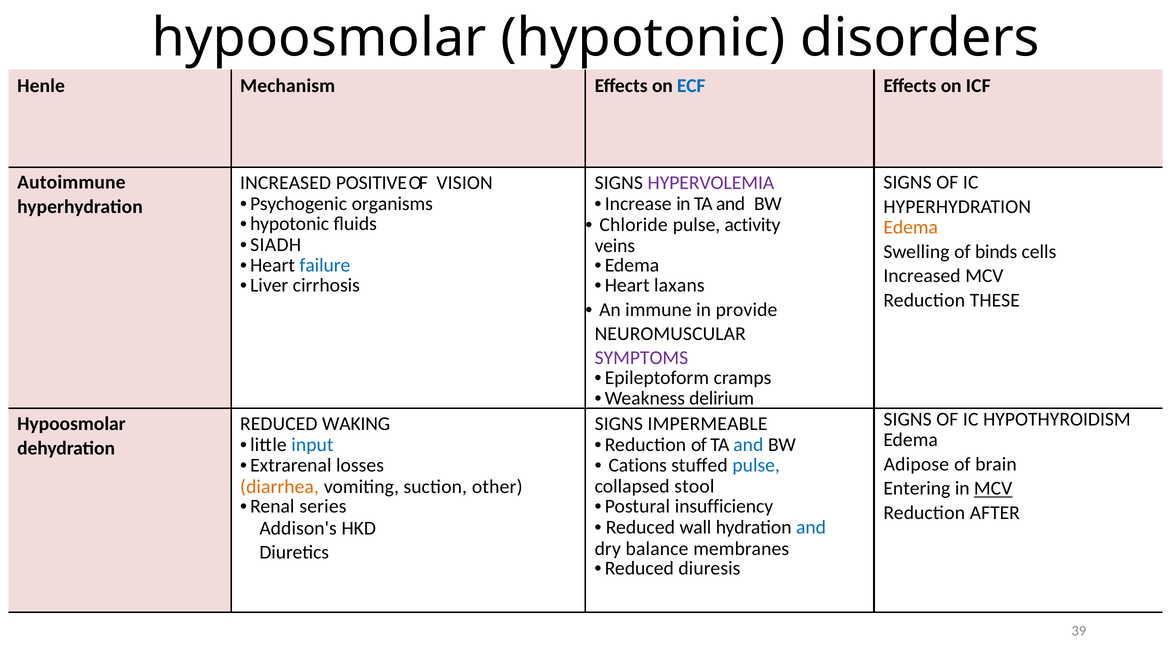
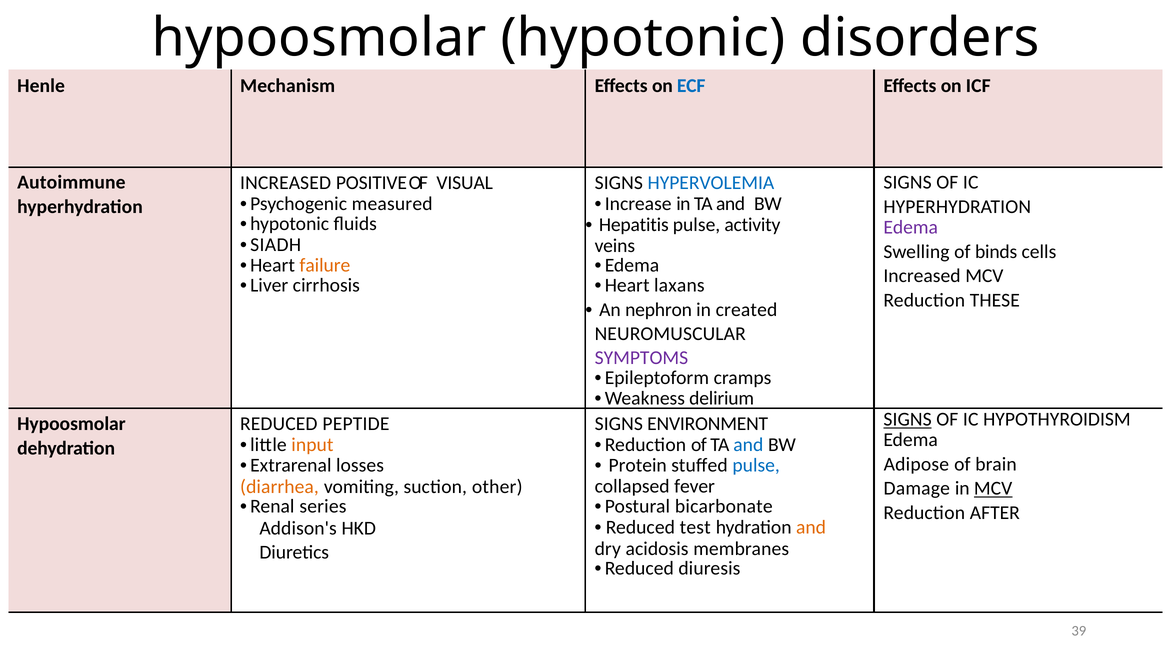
VISION: VISION -> VISUAL (465, 183)
HYPERVOLEMIA colour: purple -> blue (711, 183)
organisms: organisms -> measured (392, 204)
Chloride: Chloride -> Hepatitis (634, 225)
Edema colour: orange -> purple (911, 227)
failure colour: blue -> orange (325, 265)
immune: immune -> nephron (659, 310)
provide: provide -> created (747, 310)
SIGNS underline: none -> present (908, 420)
WAKING: WAKING -> PEPTIDE (356, 424)
IMPERMEABLE: IMPERMEABLE -> ENVIRONMENT (708, 424)
input colour: blue -> orange (312, 445)
Cations: Cations -> Protein (638, 466)
stool: stool -> fever (695, 486)
Entering: Entering -> Damage (917, 489)
insufficiency: insufficiency -> bicarbonate (724, 507)
wall: wall -> test (695, 528)
and colour: blue -> orange (811, 528)
balance: balance -> acidosis (657, 549)
